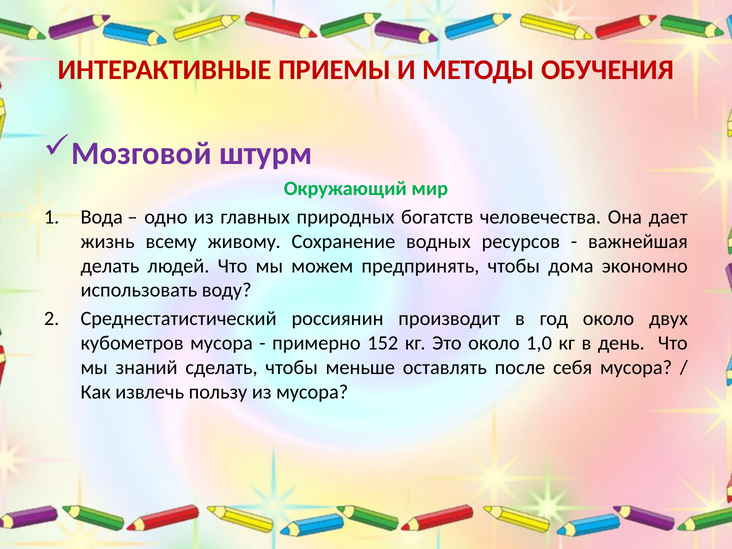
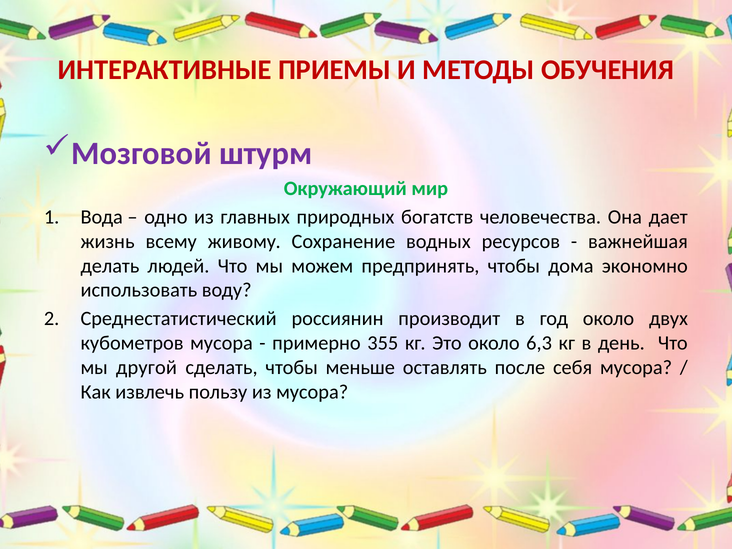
152: 152 -> 355 (383, 343)
1,0: 1,0 -> 6,3 (539, 343)
знаний: знаний -> другой (146, 367)
